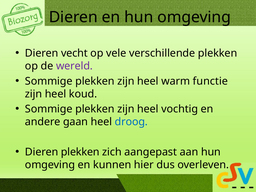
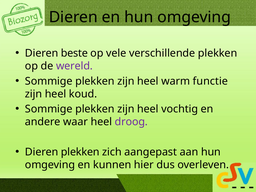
vecht: vecht -> beste (74, 53)
gaan: gaan -> waar (75, 122)
droog colour: blue -> purple (131, 122)
